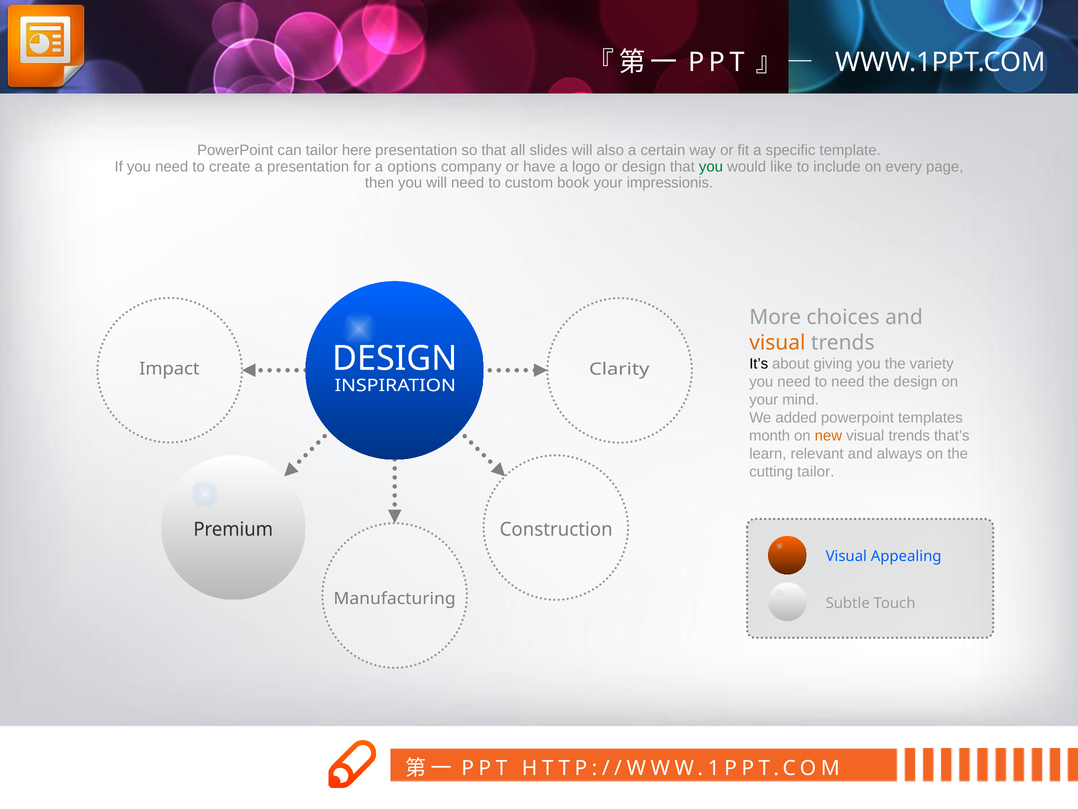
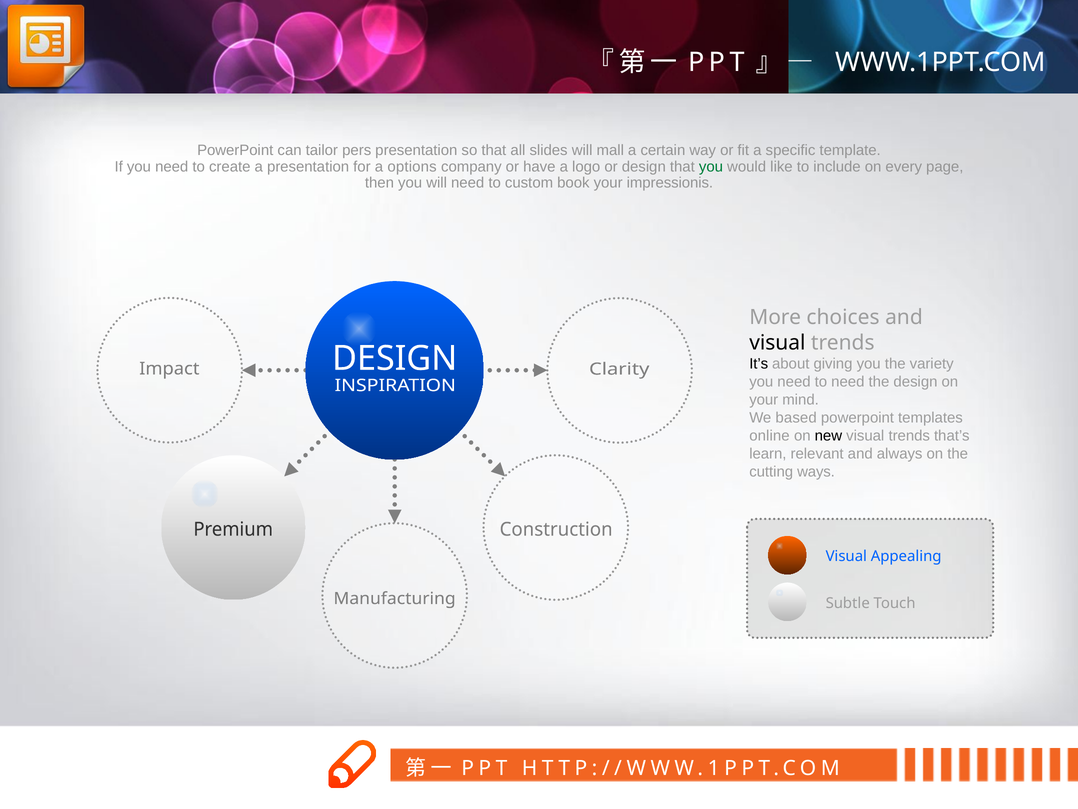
here: here -> pers (357, 150)
also: also -> mall (610, 150)
visual colour: orange -> black (777, 342)
added: added -> based (796, 418)
month: month -> online (769, 436)
new colour: orange -> black (828, 436)
cutting tailor: tailor -> ways (816, 472)
